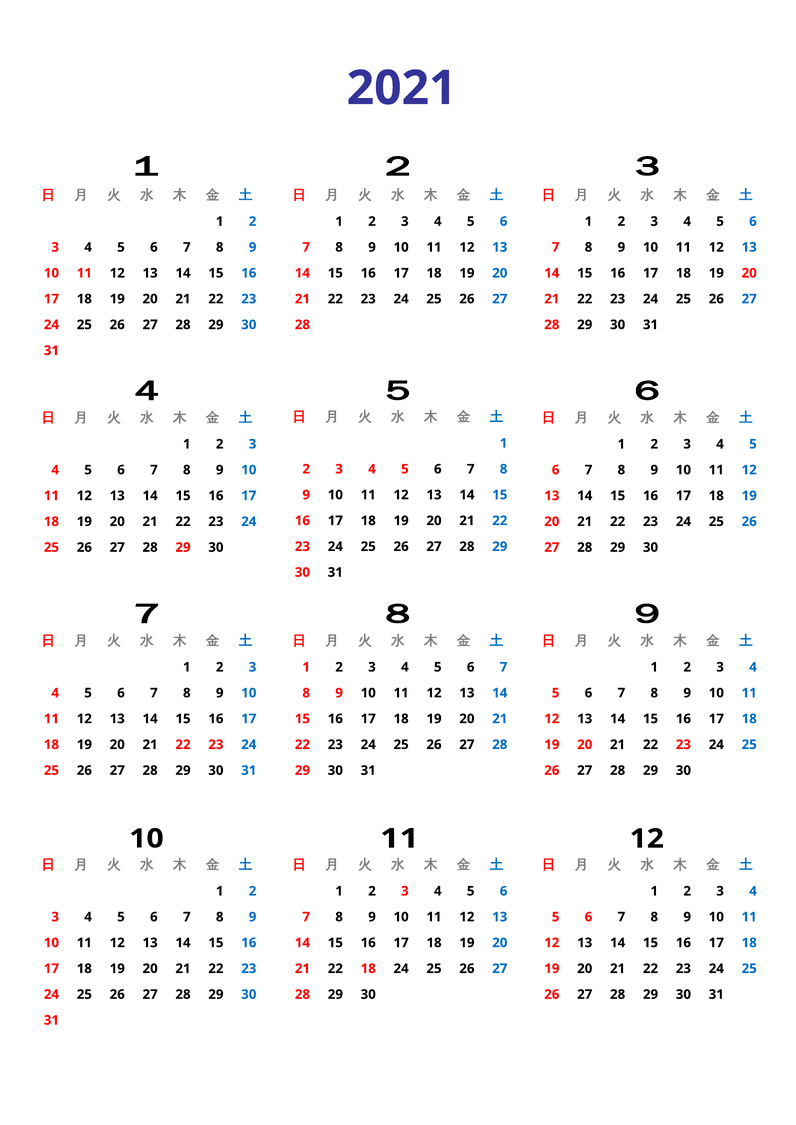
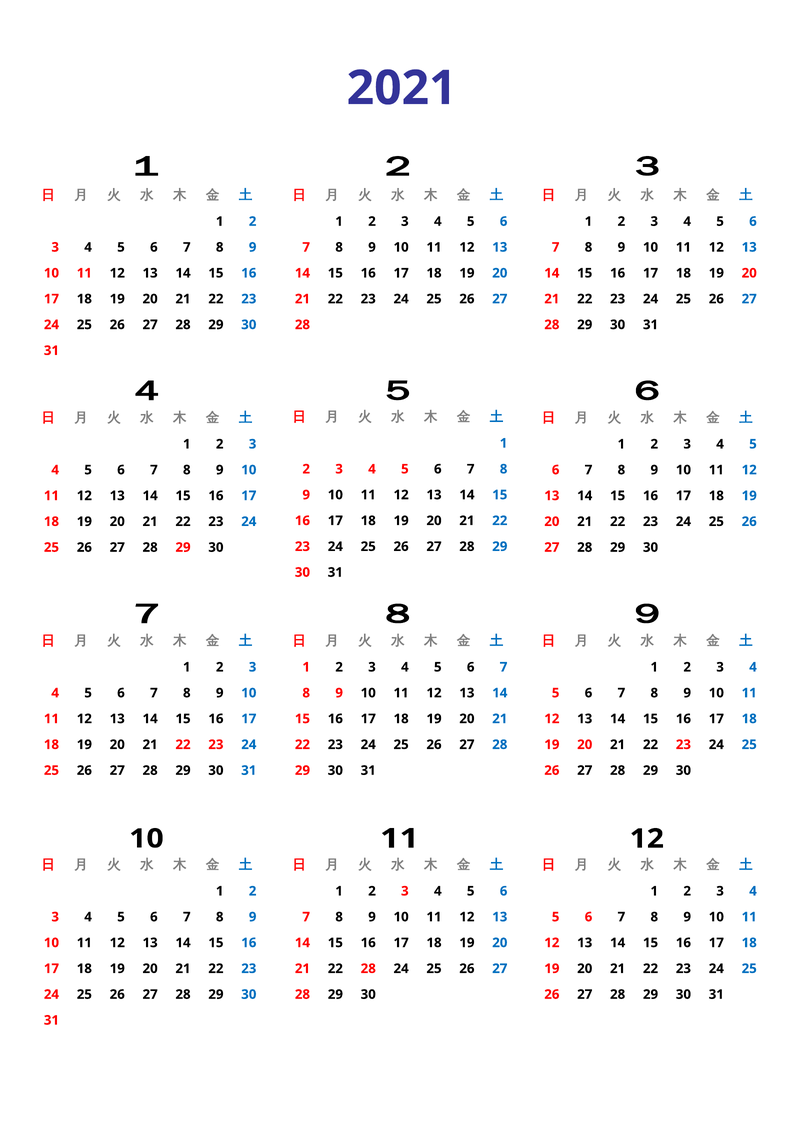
22 18: 18 -> 28 (368, 969)
